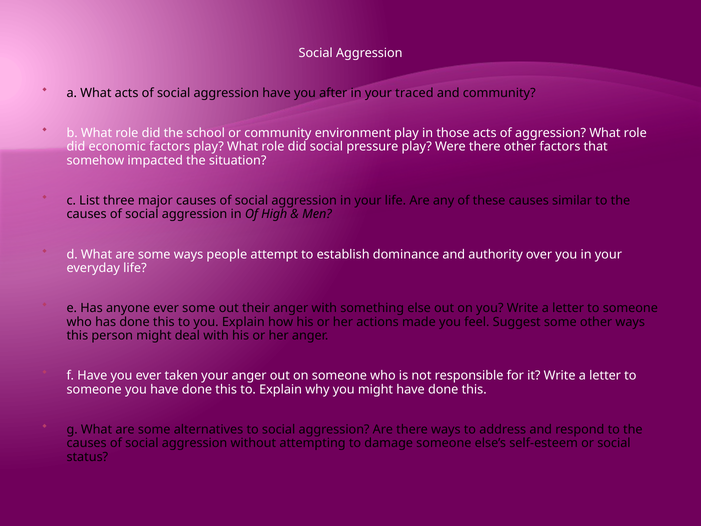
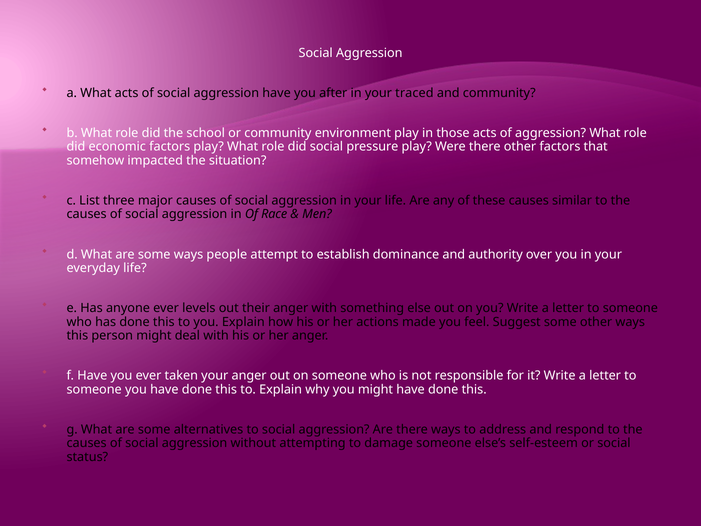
High: High -> Race (274, 214)
ever some: some -> levels (199, 308)
